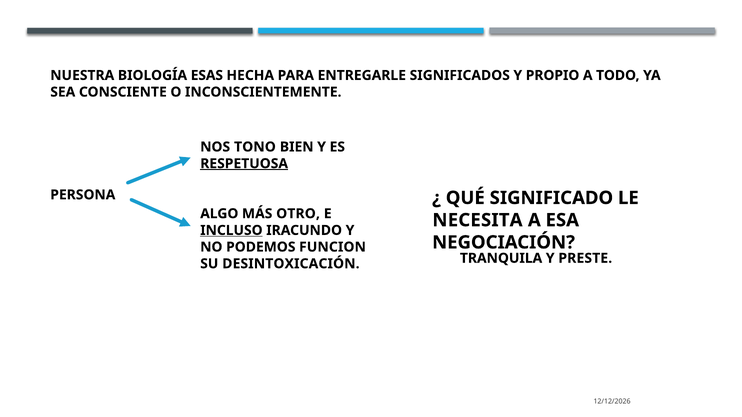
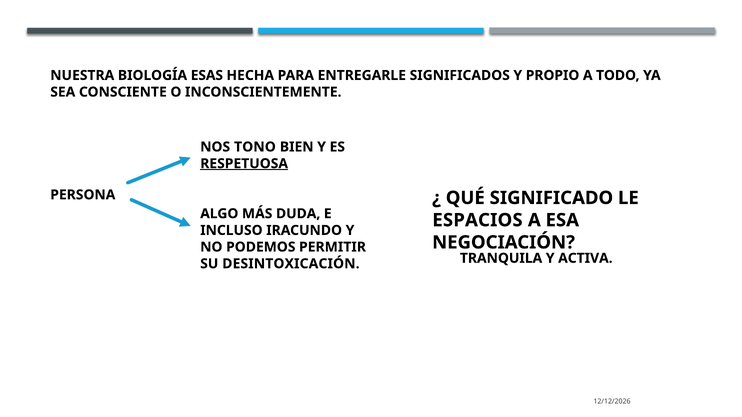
OTRO: OTRO -> DUDA (298, 214)
NECESITA: NECESITA -> ESPACIOS (477, 220)
INCLUSO underline: present -> none (231, 231)
FUNCION: FUNCION -> PERMITIR (333, 247)
PRESTE: PRESTE -> ACTIVA (585, 258)
